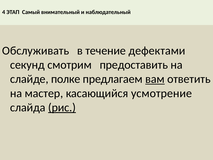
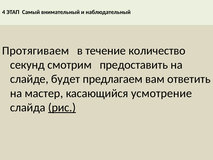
Обслуживать: Обслуживать -> Протягиваем (36, 51)
дефектами: дефектами -> количество (157, 51)
полке: полке -> будет (66, 79)
вам underline: present -> none (155, 79)
